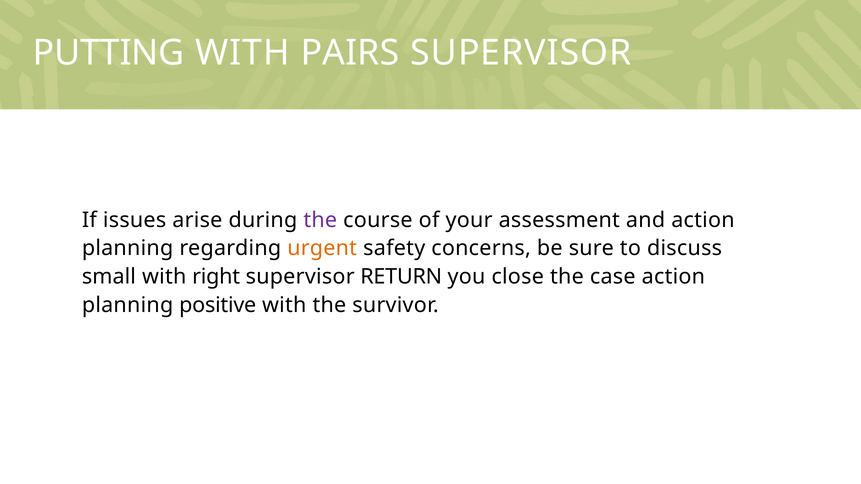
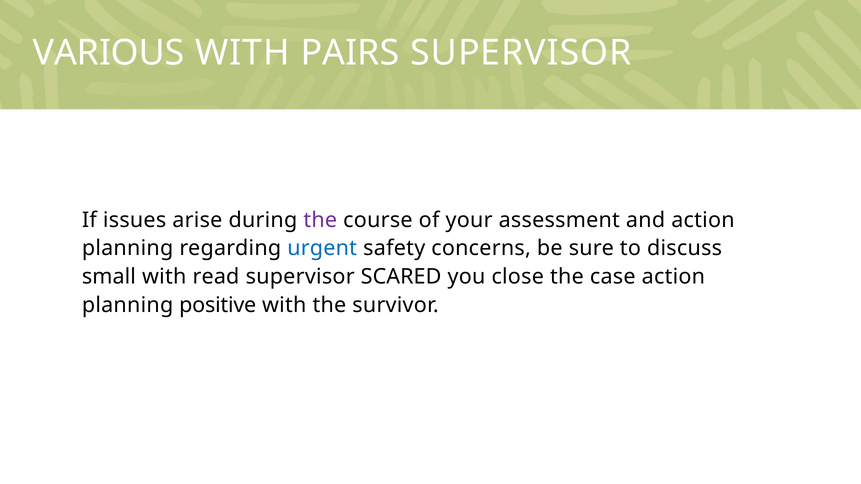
PUTTING: PUTTING -> VARIOUS (109, 53)
urgent colour: orange -> blue (322, 248)
right: right -> read (216, 277)
RETURN: RETURN -> SCARED (401, 277)
